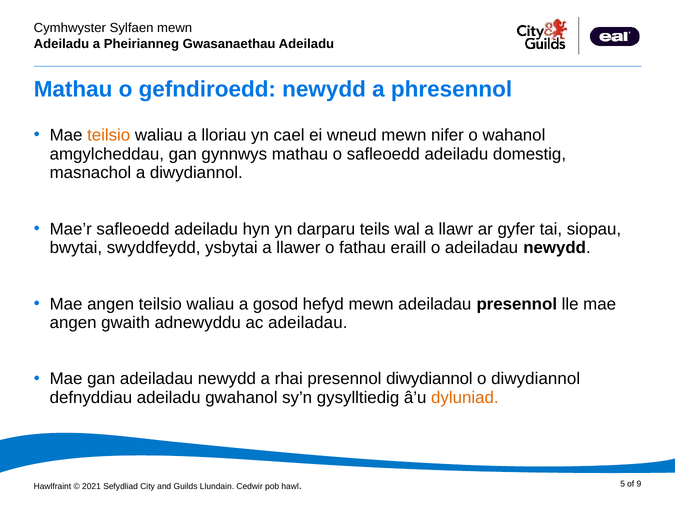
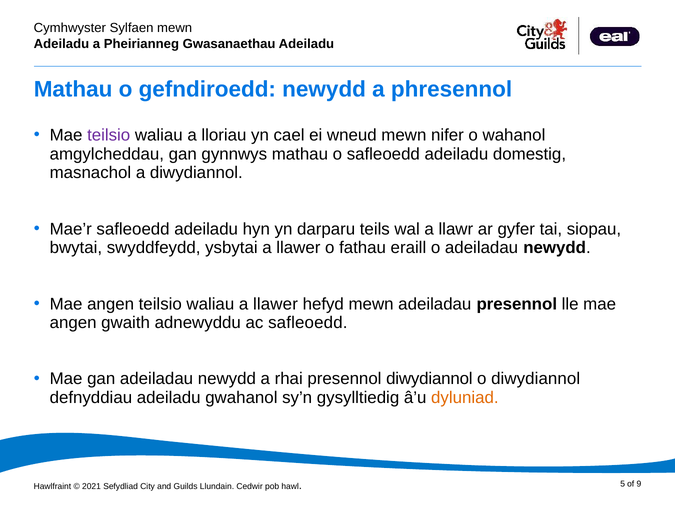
teilsio colour: orange -> purple (109, 135)
waliau a gosod: gosod -> llawer (275, 304)
ac adeiladau: adeiladau -> safleoedd (308, 323)
